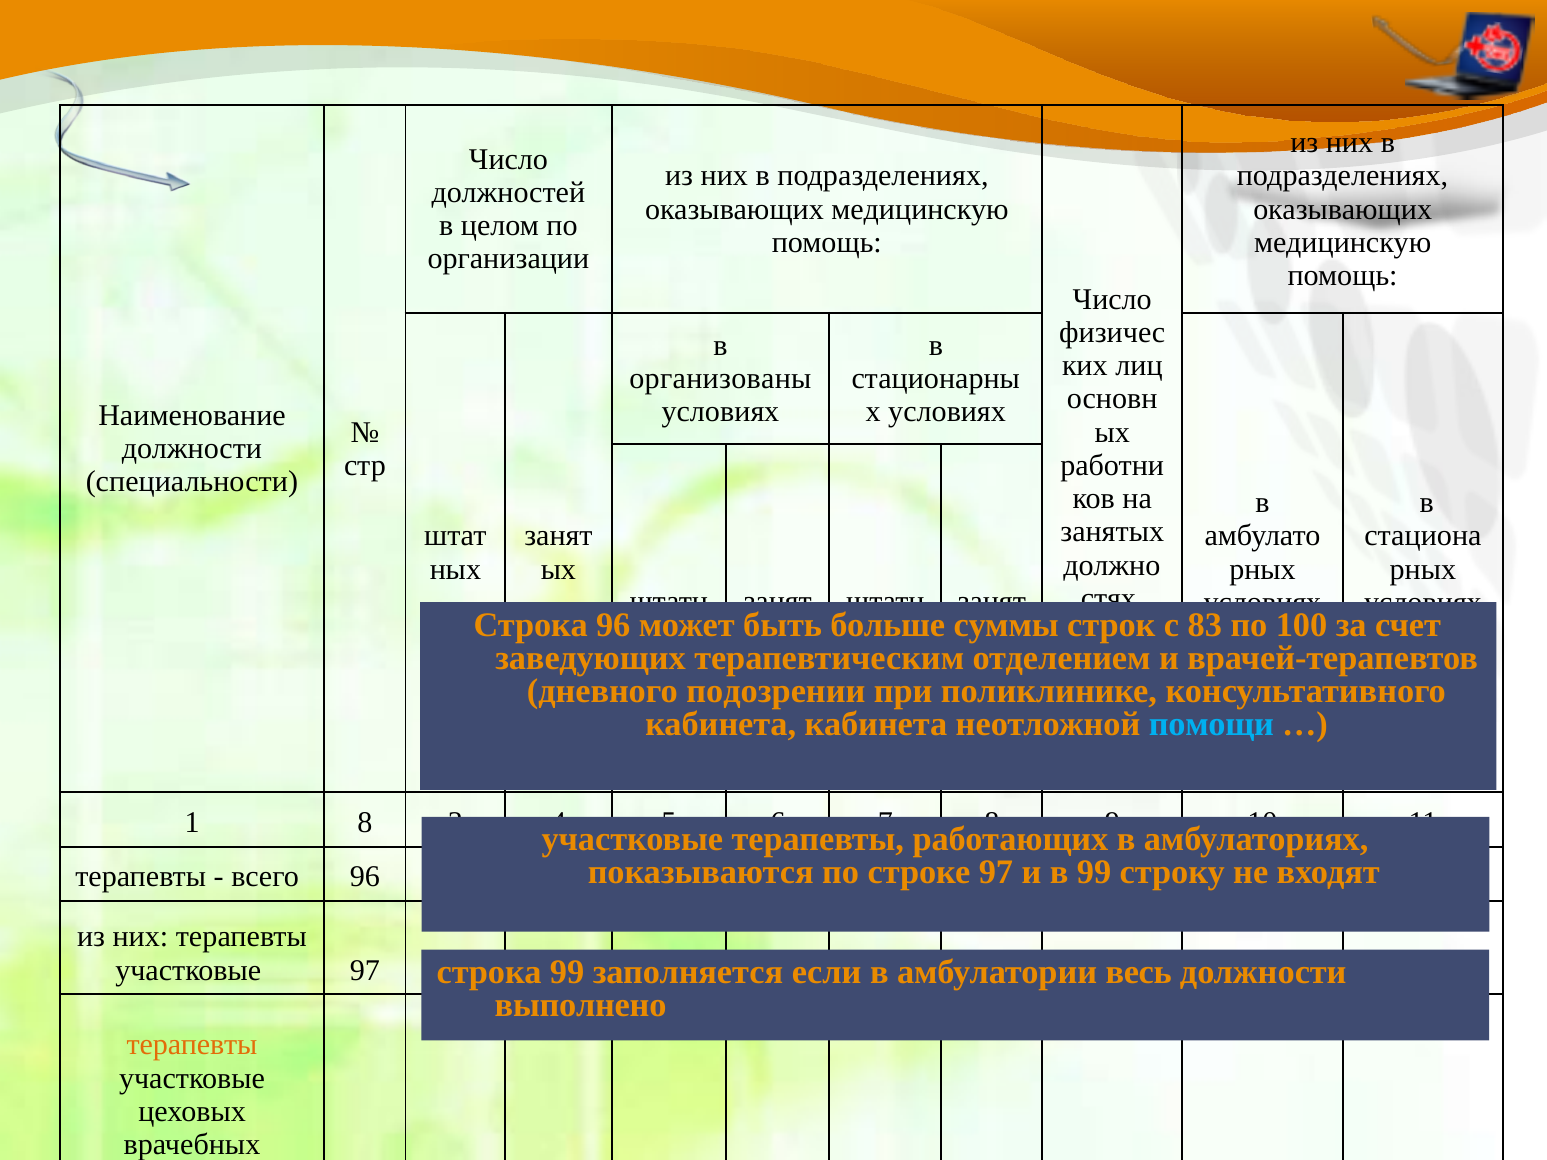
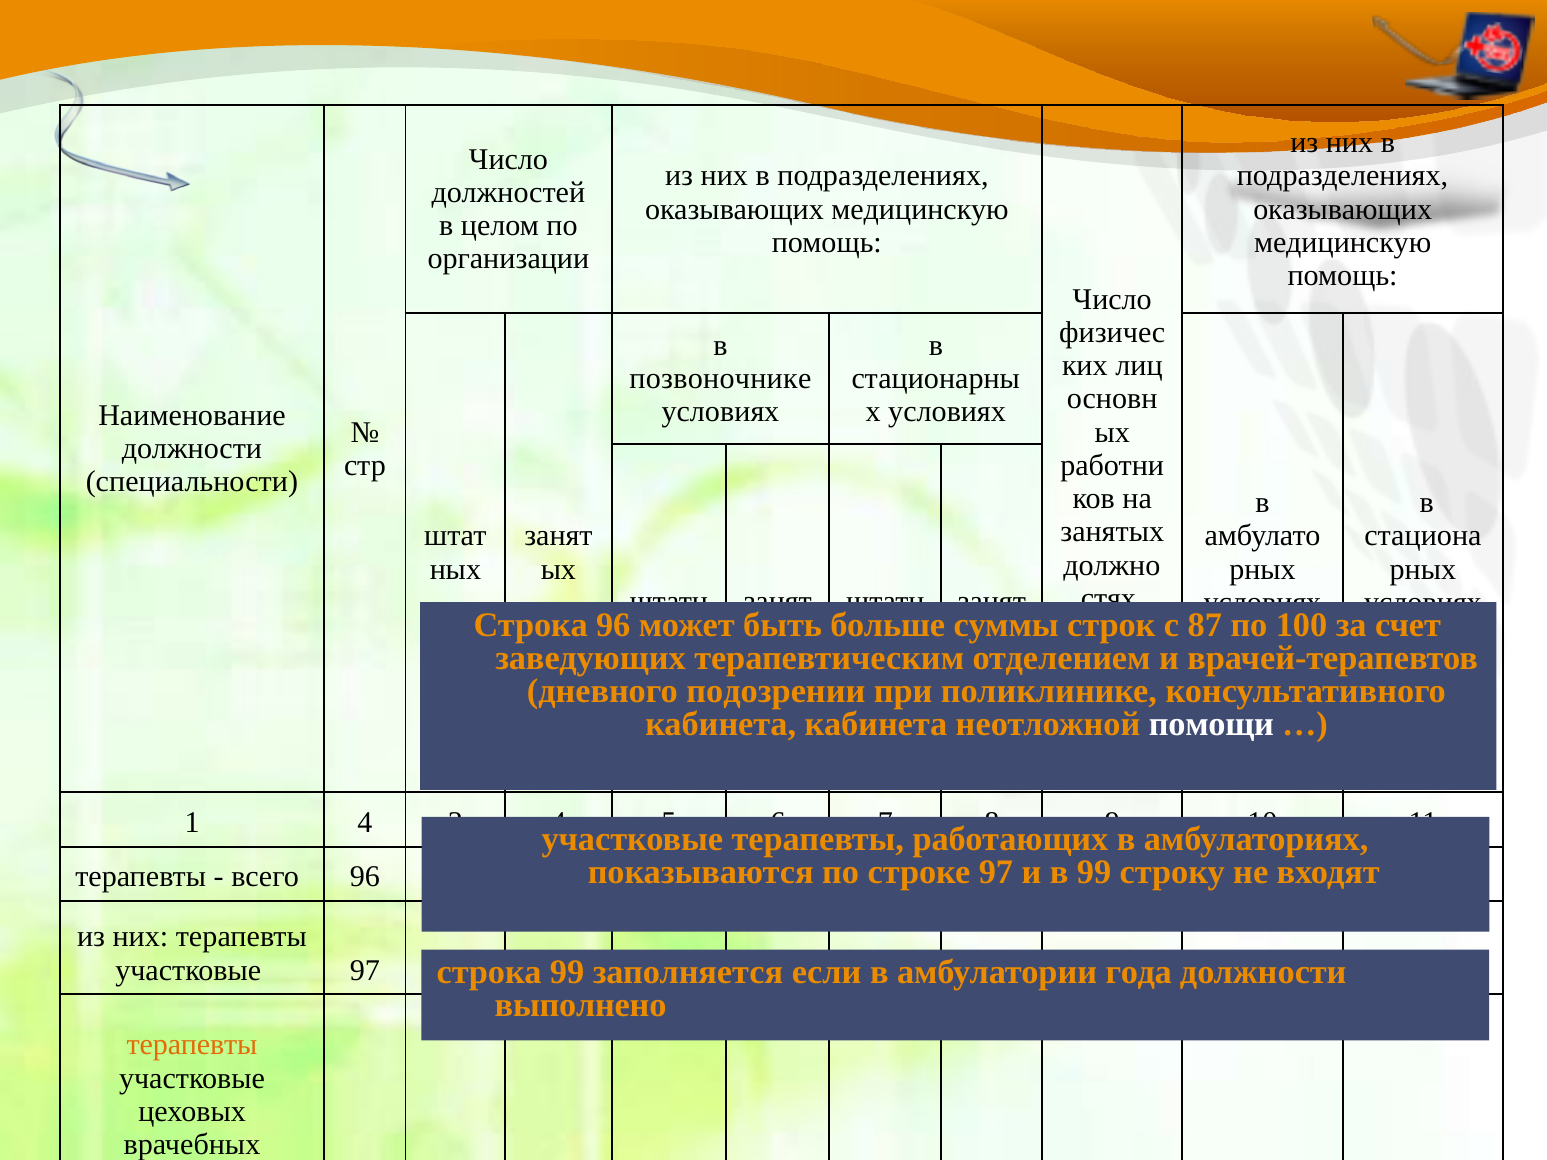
организованы: организованы -> позвоночнике (720, 379)
83: 83 -> 87 (1205, 625)
помощи colour: light blue -> white (1211, 724)
1 8: 8 -> 4 (365, 823)
весь: весь -> года (1139, 973)
